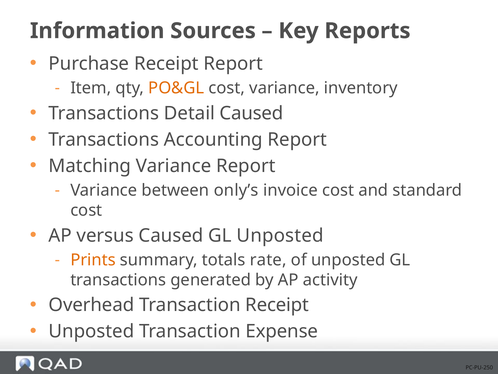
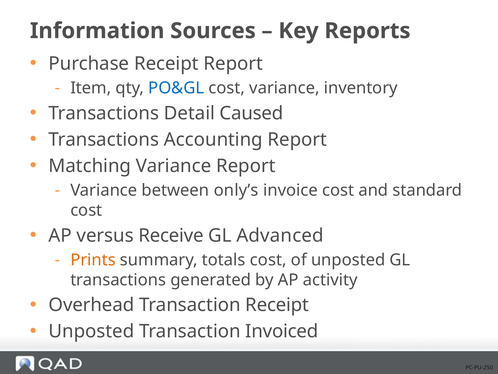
PO&GL colour: orange -> blue (176, 88)
versus Caused: Caused -> Receive (171, 235)
GL Unposted: Unposted -> Advanced (280, 235)
totals rate: rate -> cost (268, 260)
Expense: Expense -> Invoiced (282, 331)
